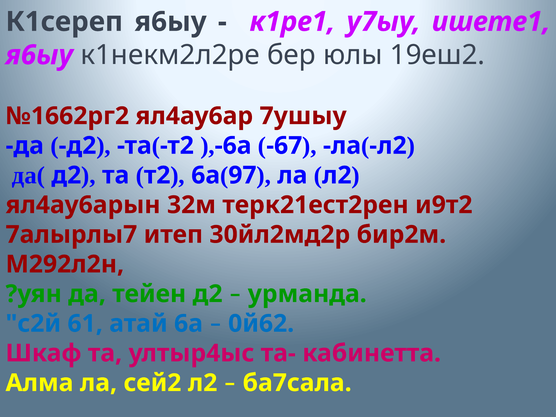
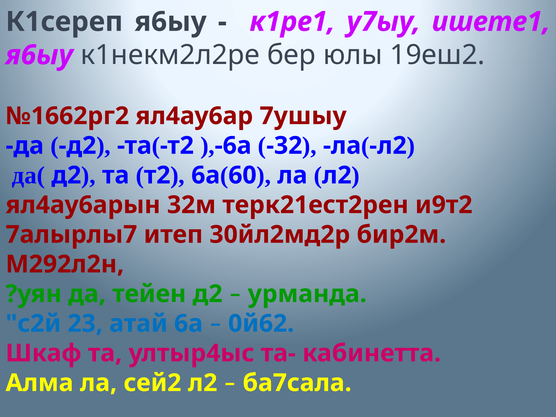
-67: -67 -> -32 (284, 146)
97: 97 -> 60 (242, 175)
61: 61 -> 23 (85, 324)
